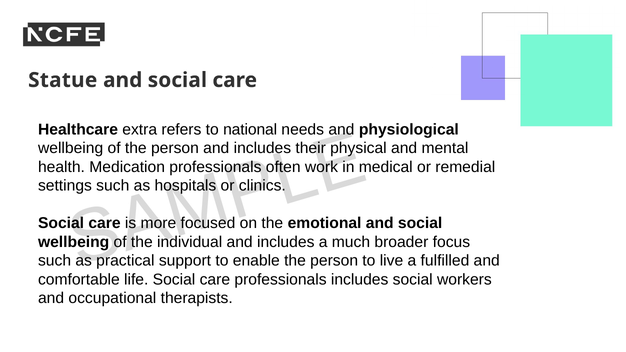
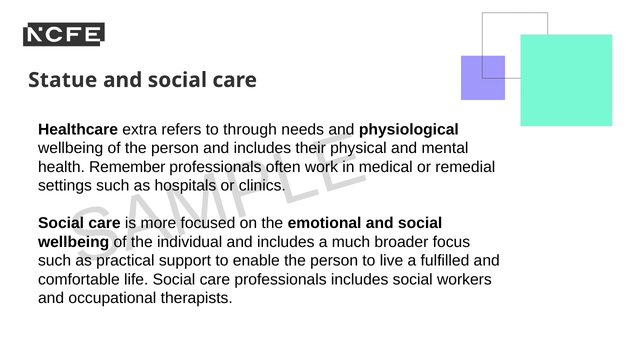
national: national -> through (250, 129)
Medication: Medication -> Remember (127, 167)
